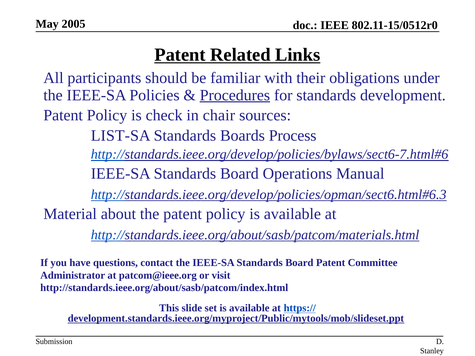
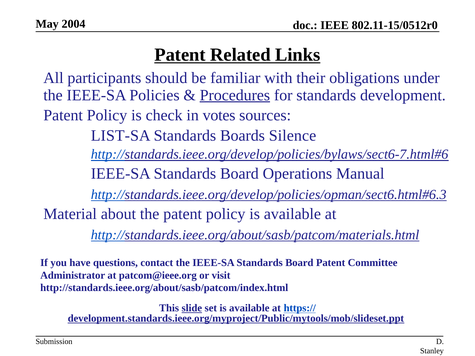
2005: 2005 -> 2004 (74, 24)
chair: chair -> votes (219, 115)
Process: Process -> Silence (293, 136)
slide underline: none -> present (192, 308)
